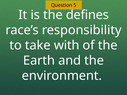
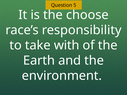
defines: defines -> choose (87, 15)
